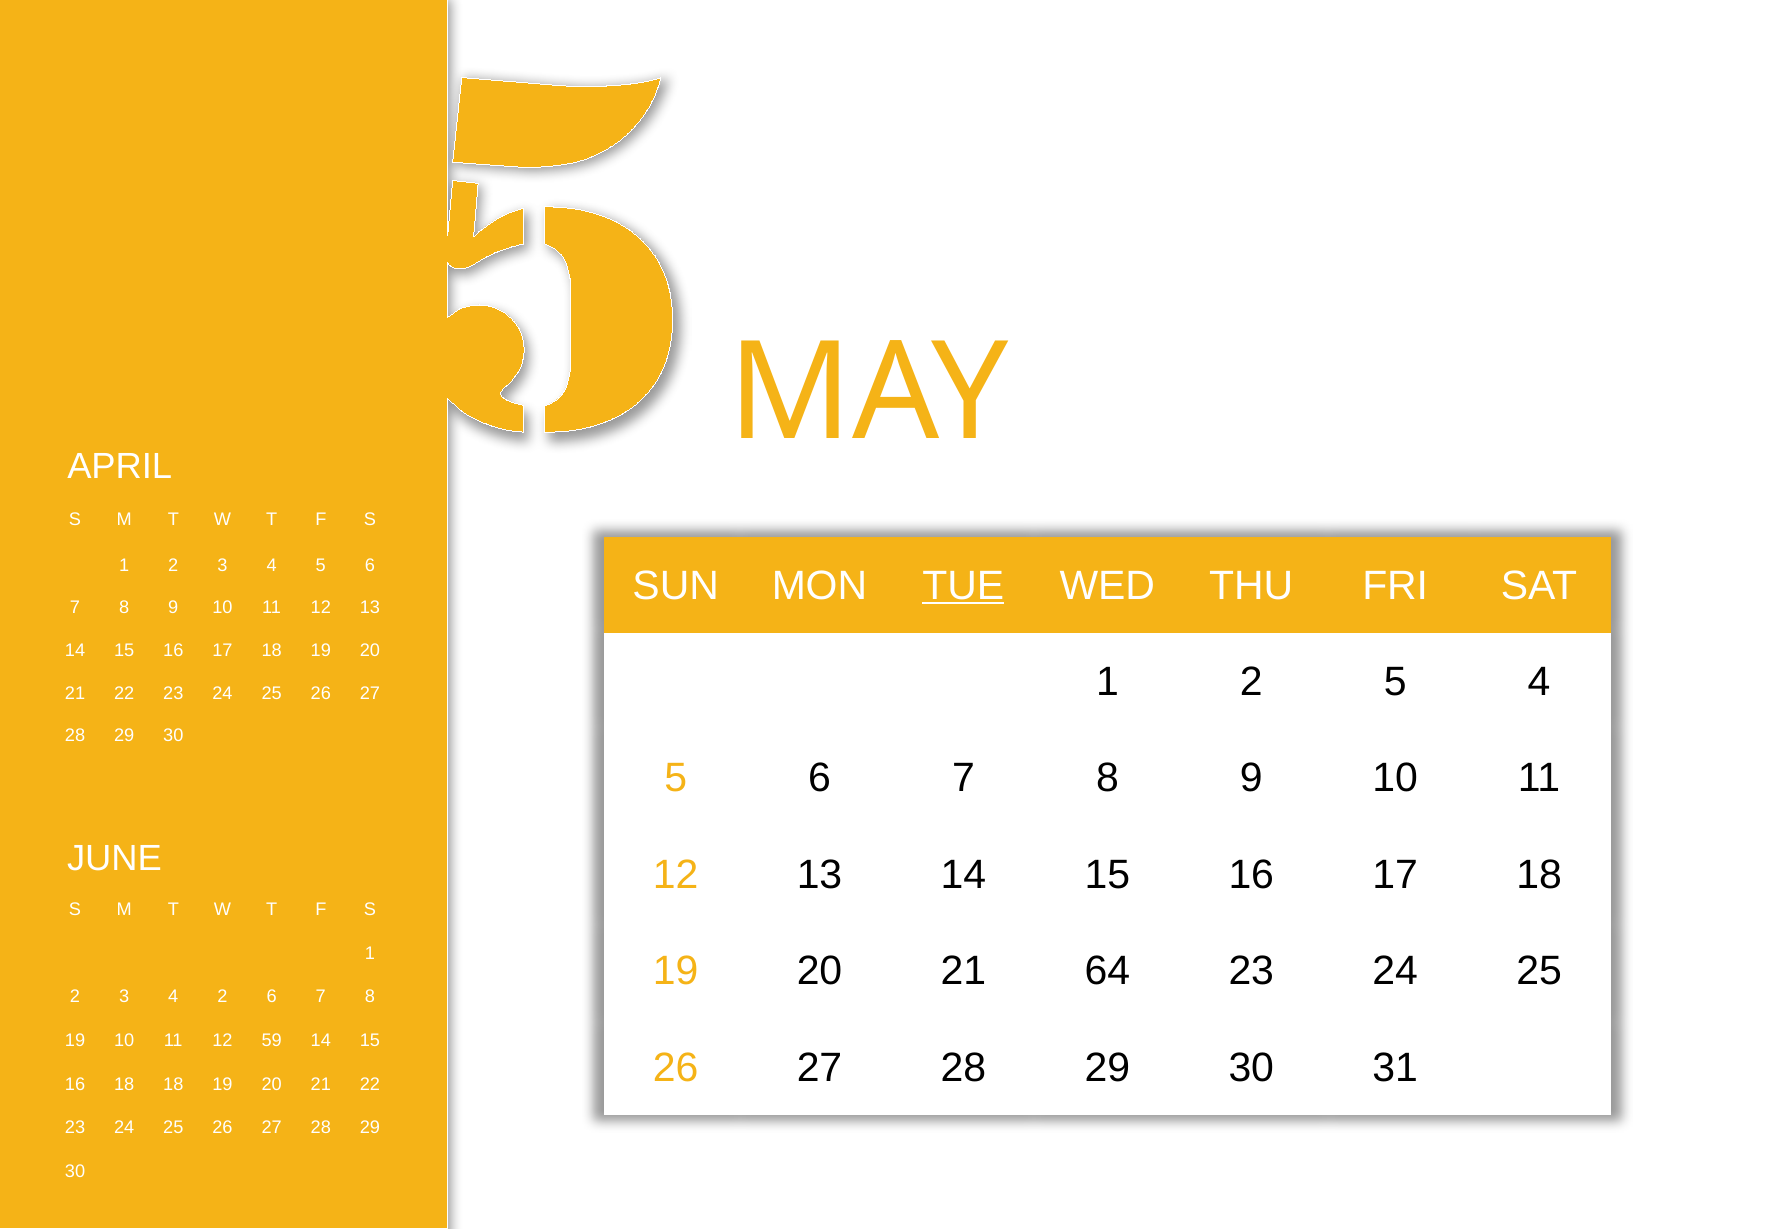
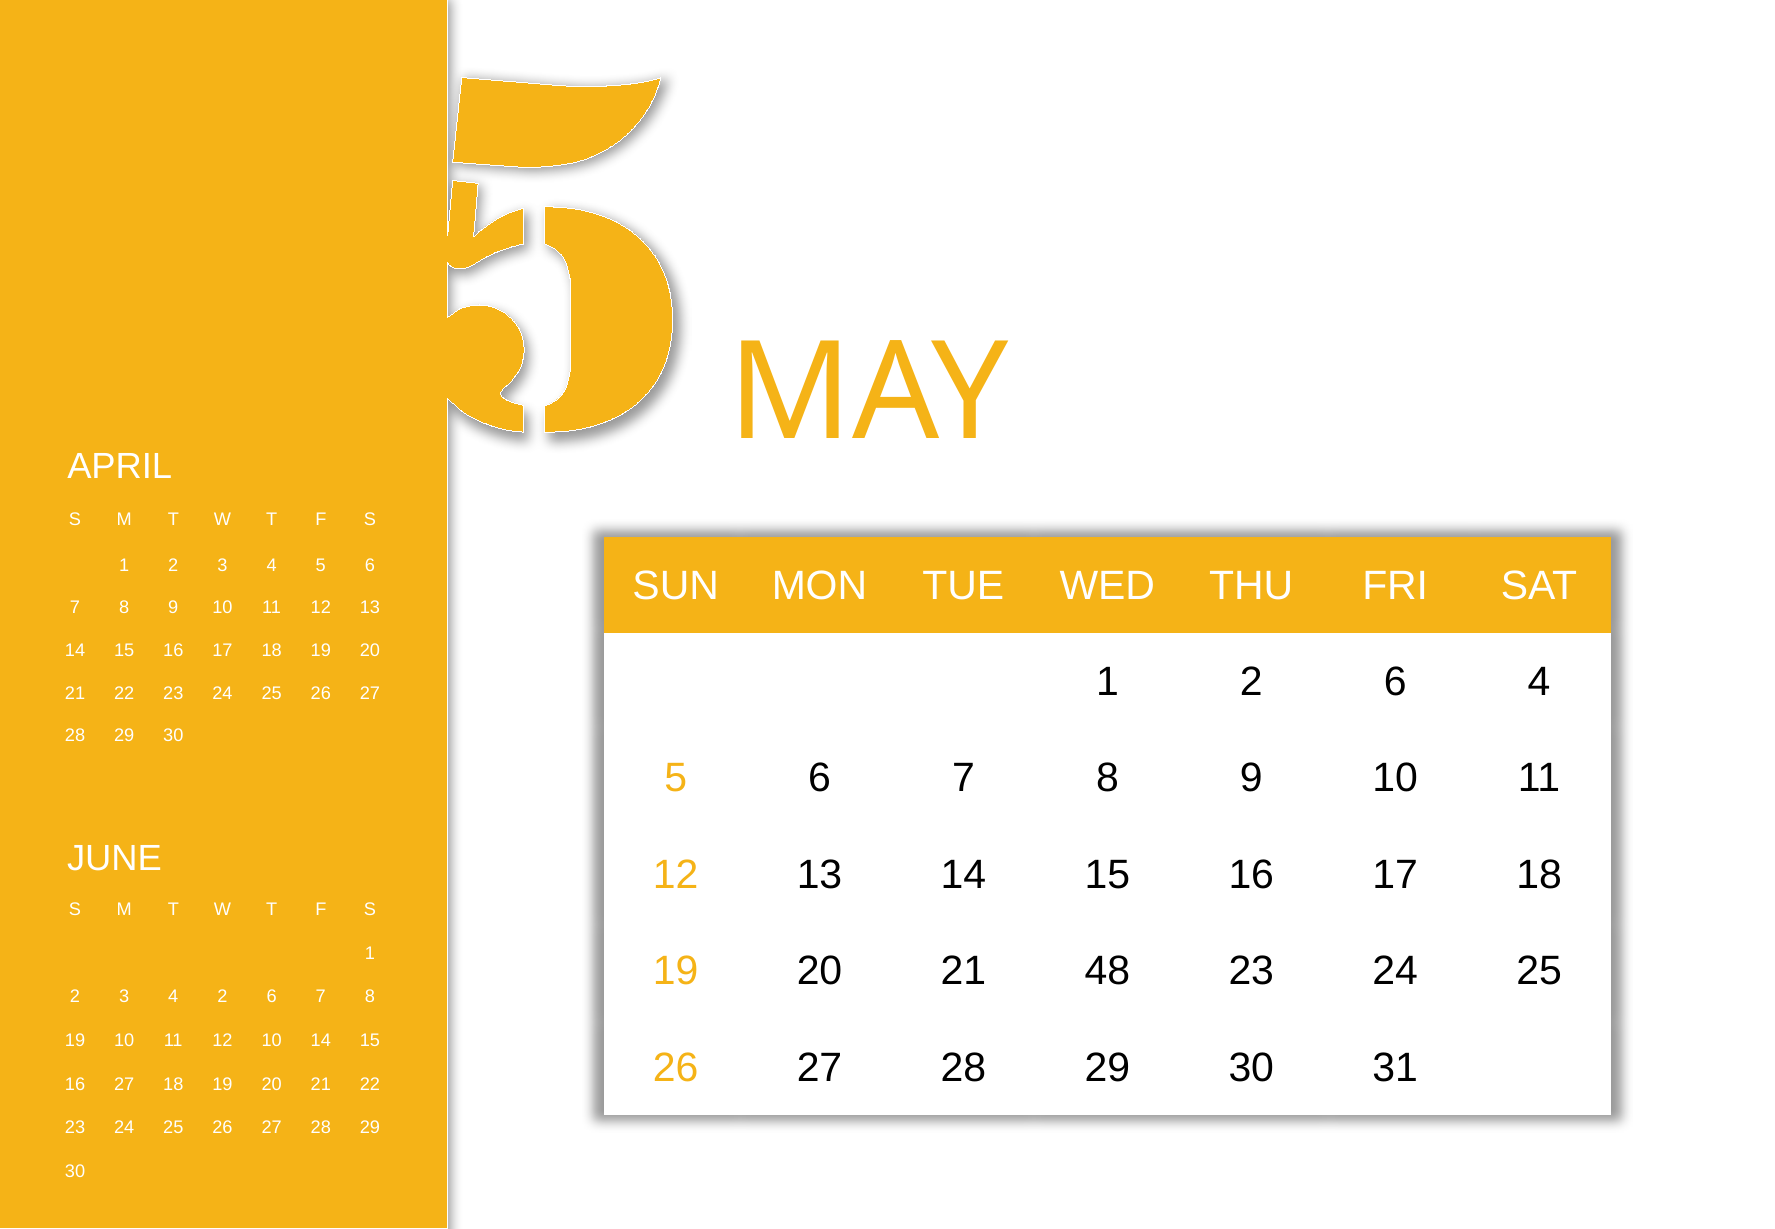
TUE underline: present -> none (963, 585)
1 2 5: 5 -> 6 (1395, 682)
64: 64 -> 48 (1107, 971)
12 59: 59 -> 10 (272, 1040)
16 18: 18 -> 27 (124, 1084)
